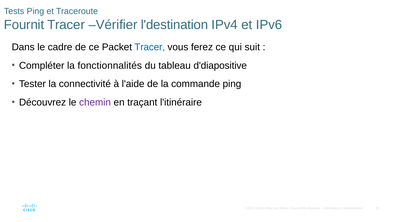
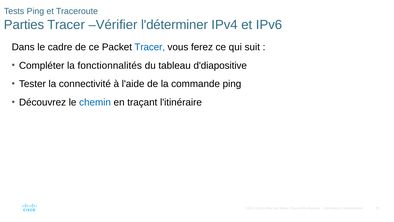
Fournit: Fournit -> Parties (24, 25)
l'destination: l'destination -> l'déterminer (175, 25)
chemin colour: purple -> blue (95, 102)
